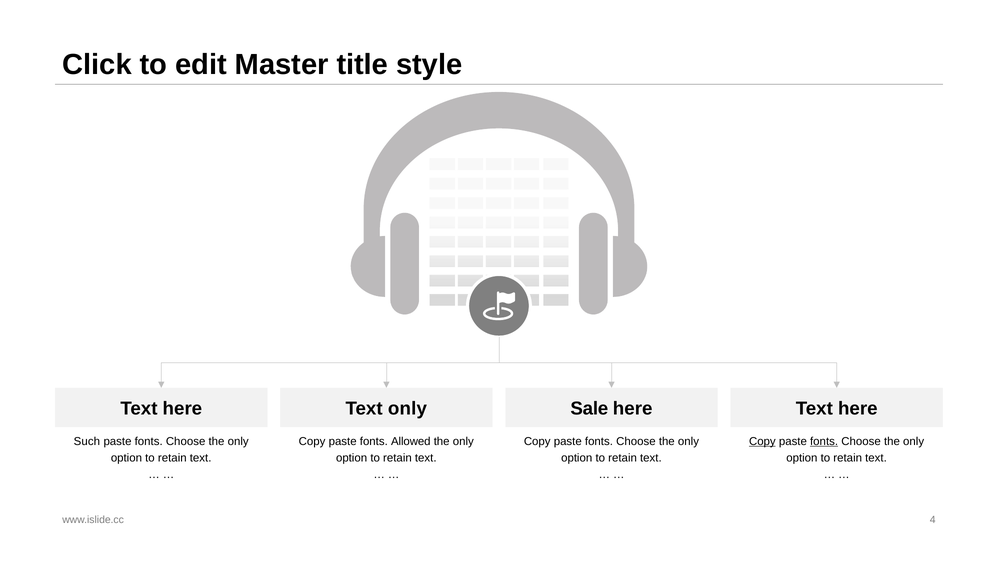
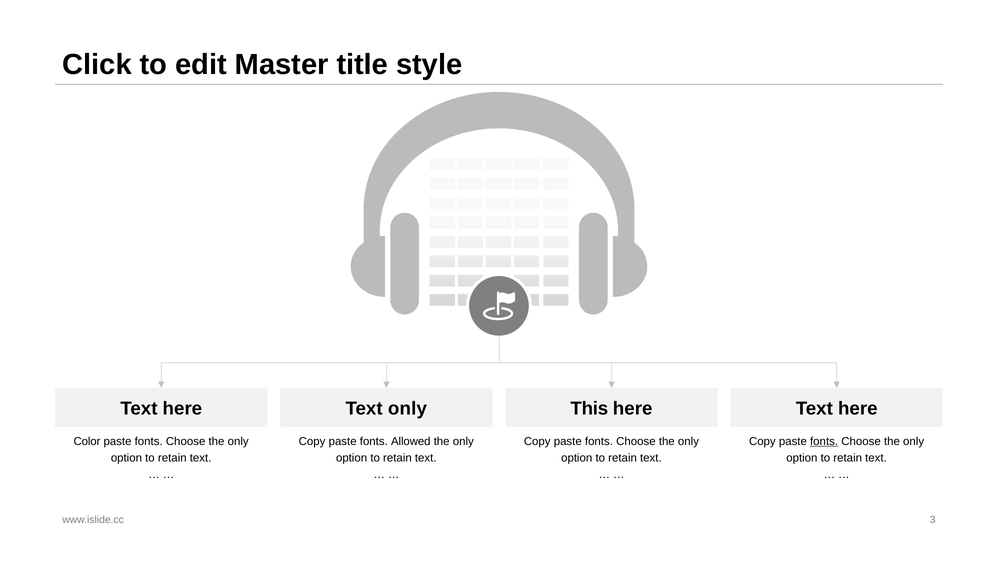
Sale: Sale -> This (589, 409)
Such: Such -> Color (87, 442)
Copy underline: present -> none (762, 442)
4: 4 -> 3 (933, 520)
